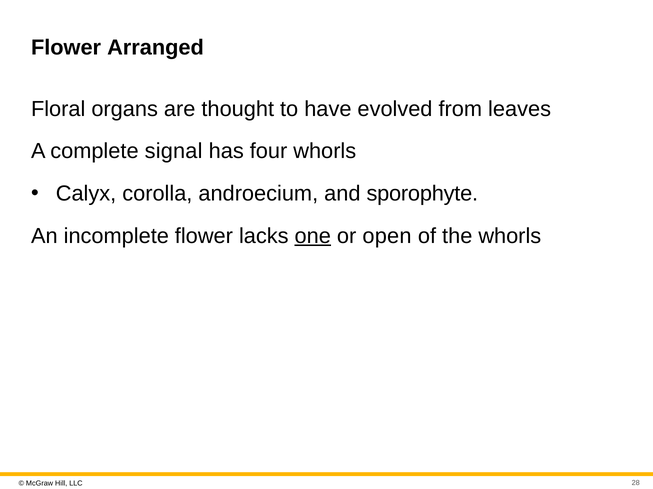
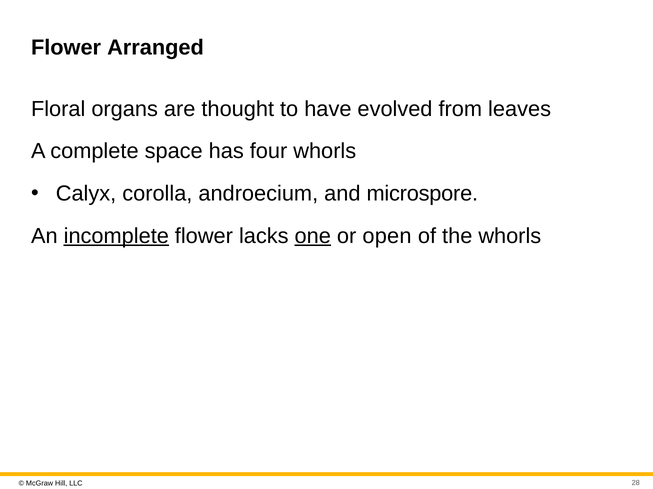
signal: signal -> space (174, 151)
sporophyte: sporophyte -> microspore (422, 194)
incomplete underline: none -> present (116, 236)
